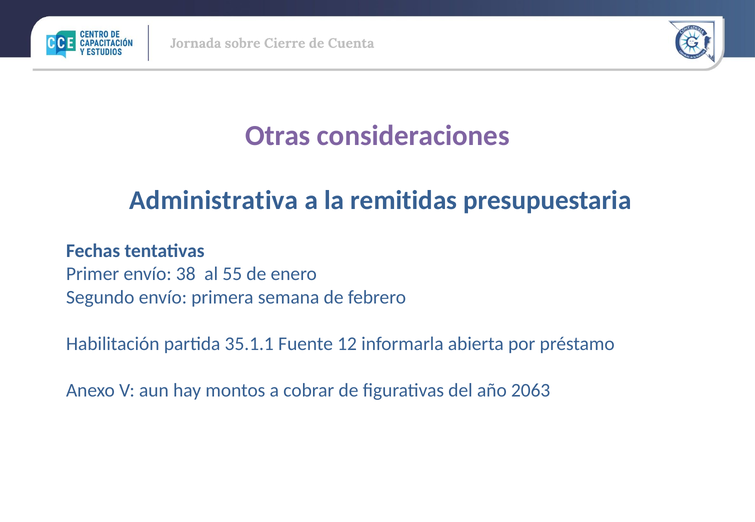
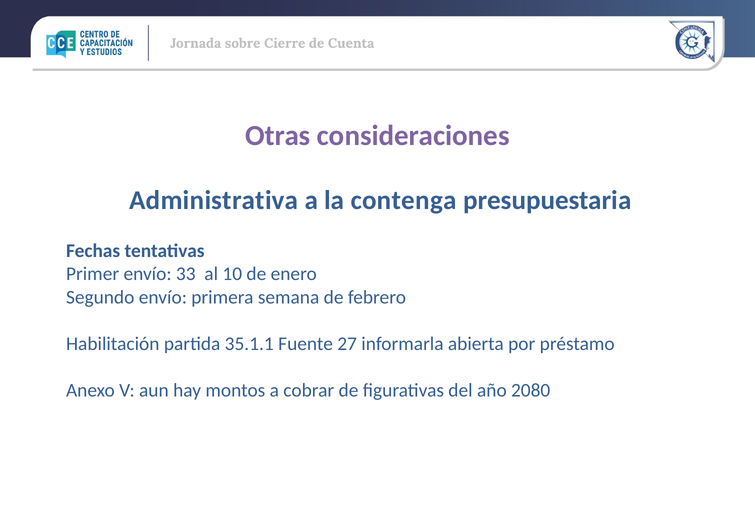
remitidas: remitidas -> contenga (404, 201)
38: 38 -> 33 (186, 274)
55: 55 -> 10 (232, 274)
12: 12 -> 27 (347, 344)
2063: 2063 -> 2080 (531, 391)
